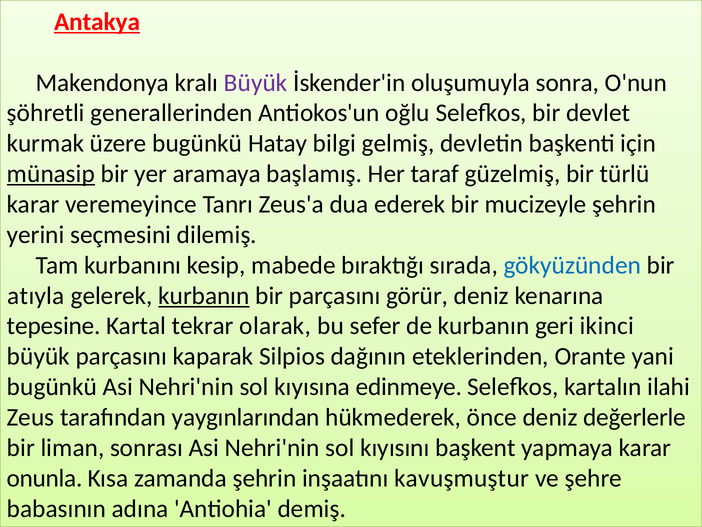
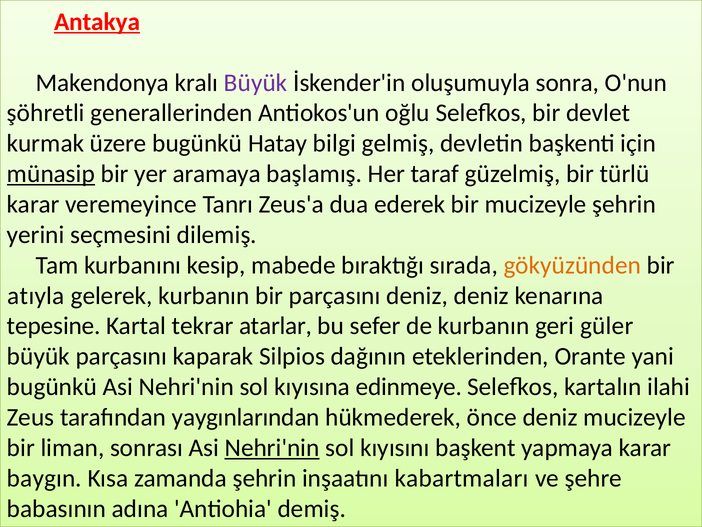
gökyüzünden colour: blue -> orange (572, 265)
kurbanın underline: present -> none (204, 295)
parçasını görür: görür -> deniz (417, 295)
olarak: olarak -> atarlar (276, 326)
ikinci: ikinci -> güler (607, 326)
deniz değerlerle: değerlerle -> mucizeyle (635, 417)
Nehri'nin underline: none -> present (272, 447)
onunla: onunla -> baygın (44, 478)
kavuşmuştur: kavuşmuştur -> kabartmaları (462, 478)
